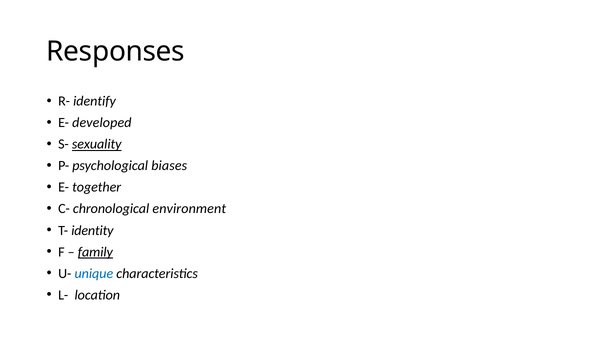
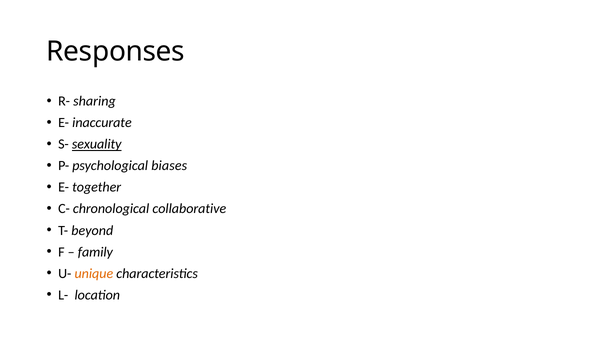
identify: identify -> sharing (94, 101)
developed: developed -> inaccurate (102, 123)
environment: environment -> collaborative (189, 209)
identity: identity -> beyond (92, 231)
family underline: present -> none (95, 252)
unique colour: blue -> orange (94, 274)
